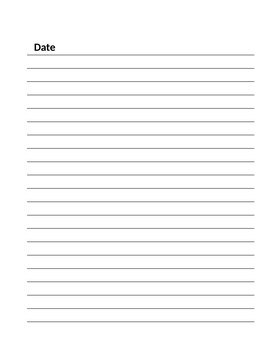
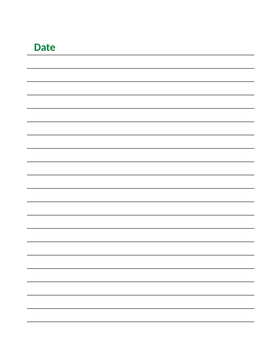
Date colour: black -> green (45, 47)
